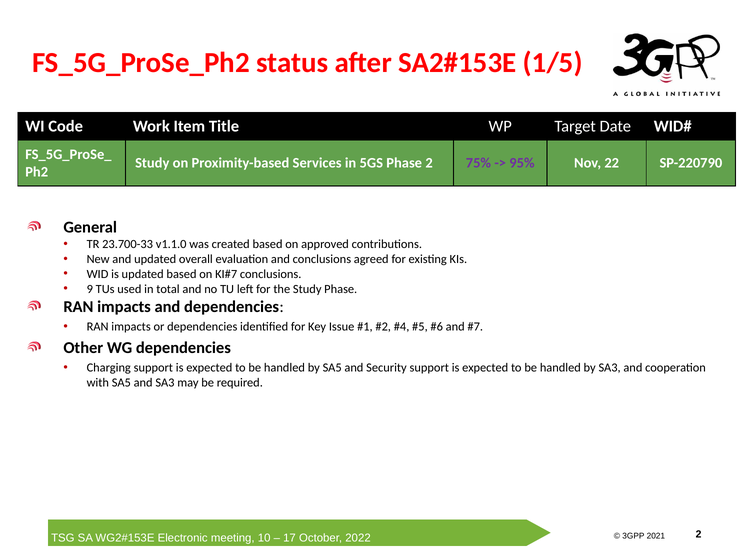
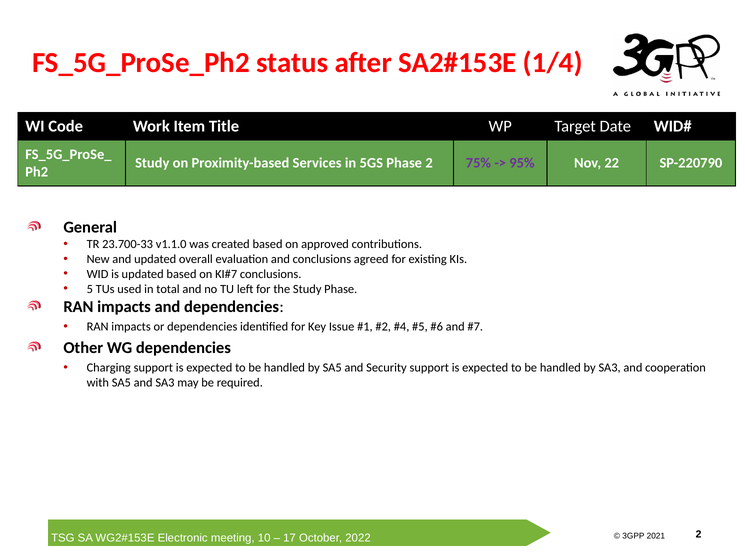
1/5: 1/5 -> 1/4 (553, 63)
9: 9 -> 5 (90, 289)
